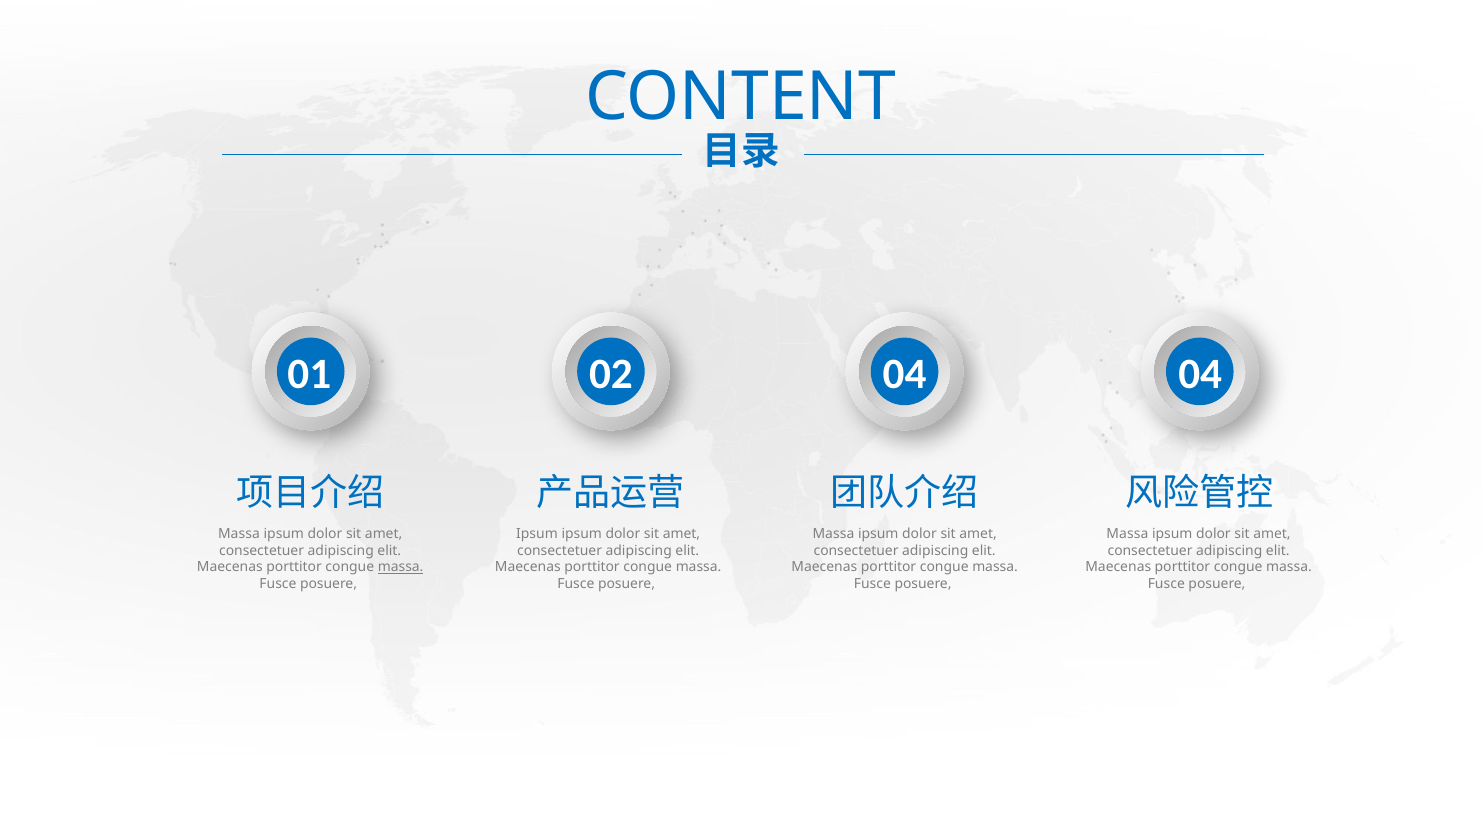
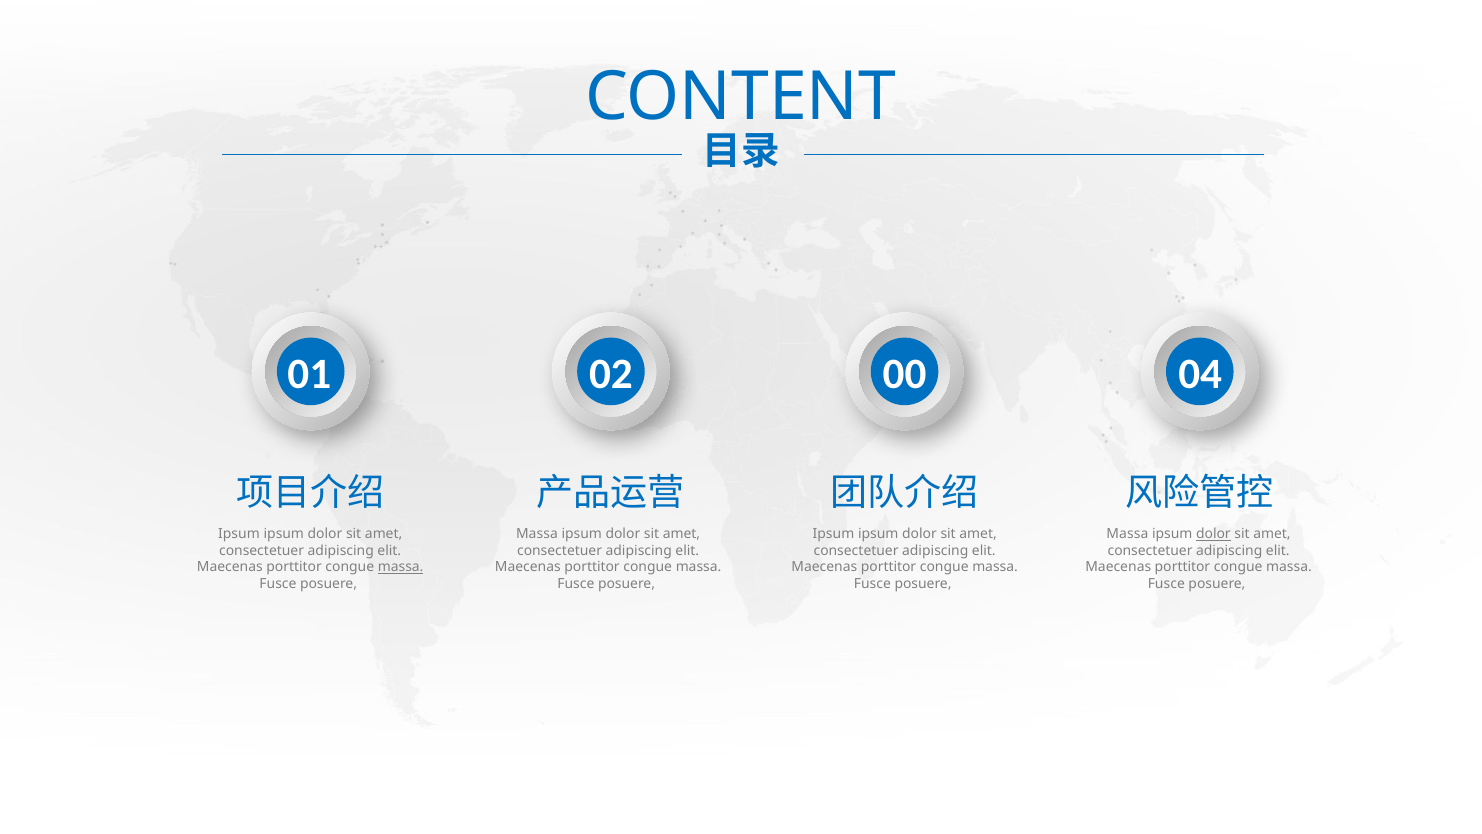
02 04: 04 -> 00 (905, 374)
Massa: Massa -> Ipsum (239, 534)
Ipsum: Ipsum -> Massa (537, 534)
Massa: Massa -> Ipsum (833, 534)
dolor underline: none -> present (1213, 534)
